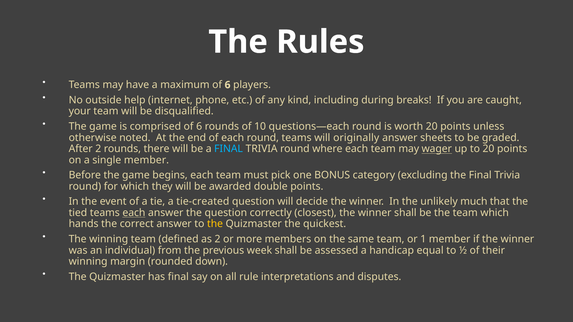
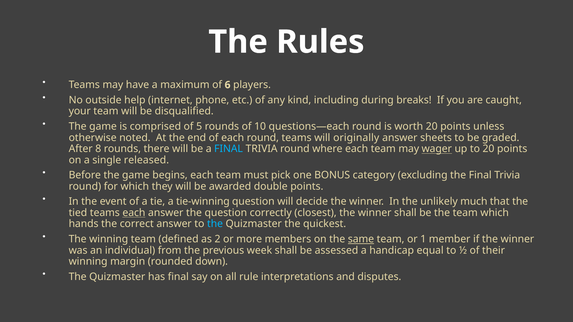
comprised of 6: 6 -> 5 (199, 127)
After 2: 2 -> 8 (98, 149)
single member: member -> released (146, 160)
tie-created: tie-created -> tie-winning (203, 202)
the colour: yellow -> light blue (215, 224)
same underline: none -> present (361, 239)
